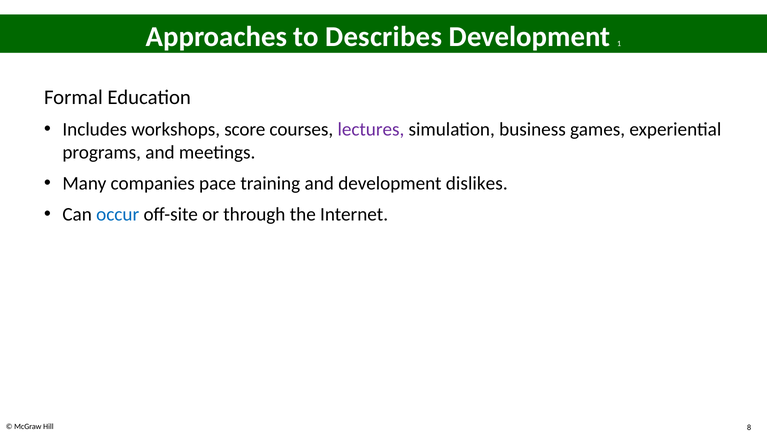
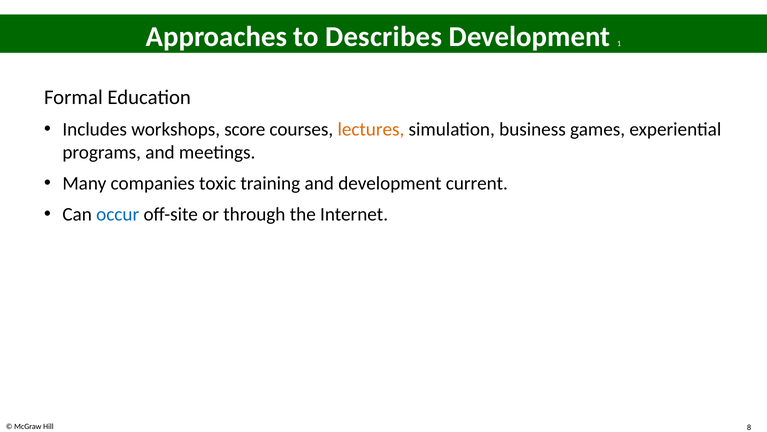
lectures colour: purple -> orange (371, 129)
pace: pace -> toxic (218, 183)
dislikes: dislikes -> current (477, 183)
